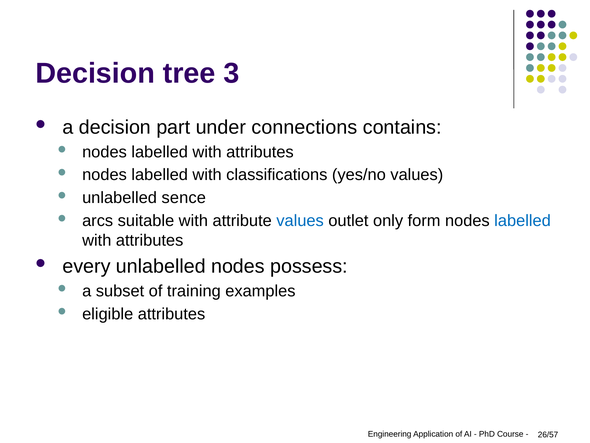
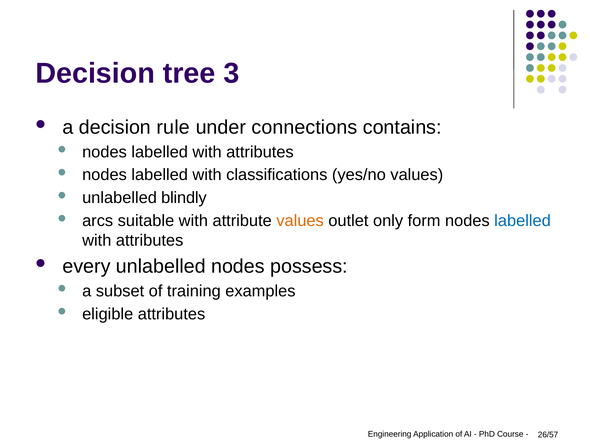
part: part -> rule (173, 127)
sence: sence -> blindly (184, 198)
values colour: blue -> orange (300, 221)
